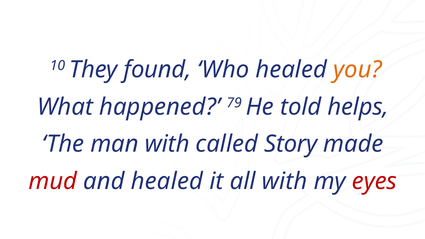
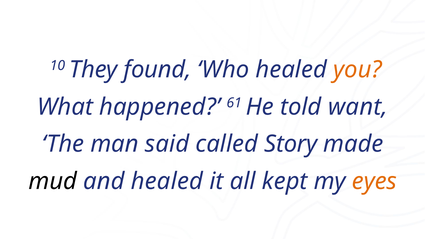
79: 79 -> 61 (234, 103)
helps: helps -> want (358, 107)
man with: with -> said (167, 144)
mud colour: red -> black (53, 181)
all with: with -> kept (285, 181)
eyes colour: red -> orange (374, 181)
